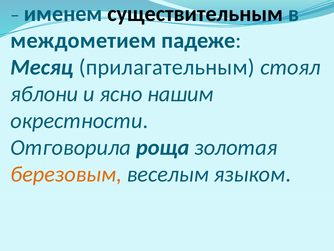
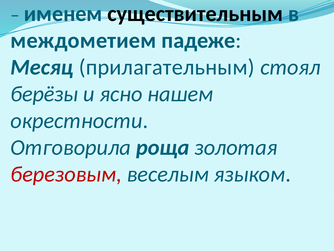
яблони: яблони -> берёзы (44, 94)
нашим: нашим -> нашем (180, 94)
березовым colour: orange -> red (66, 174)
